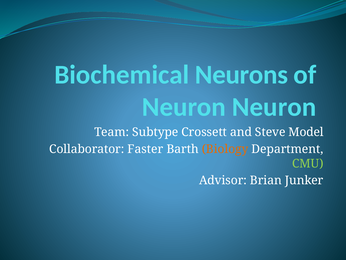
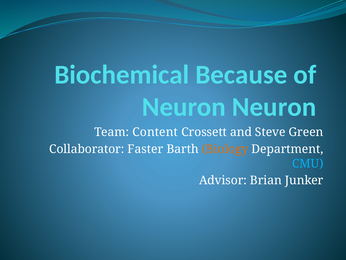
Neurons: Neurons -> Because (241, 75)
Subtype: Subtype -> Content (155, 132)
Model: Model -> Green (306, 132)
CMU colour: light green -> light blue (308, 163)
